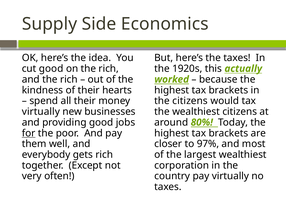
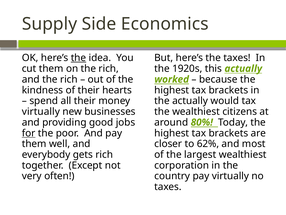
the underline: none -> present (78, 58)
cut good: good -> them (51, 68)
the citizens: citizens -> actually (190, 101)
97%: 97% -> 62% (208, 144)
